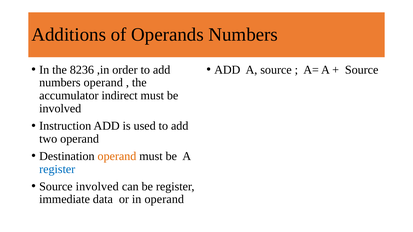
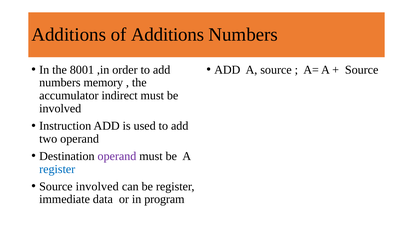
of Operands: Operands -> Additions (168, 35)
8236: 8236 -> 8001 (82, 70)
numbers operand: operand -> memory (103, 83)
operand colour: orange -> purple (117, 156)
in operand: operand -> program (164, 200)
